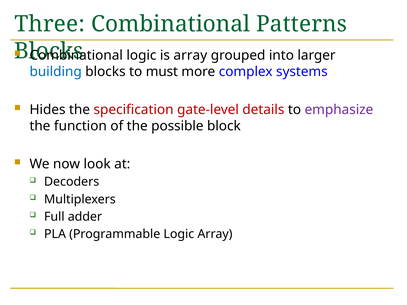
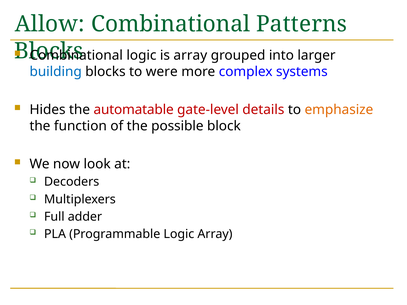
Three: Three -> Allow (50, 24)
must: must -> were (162, 72)
specification: specification -> automatable (134, 110)
emphasize colour: purple -> orange (339, 110)
